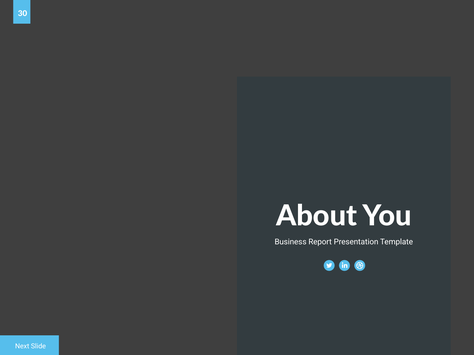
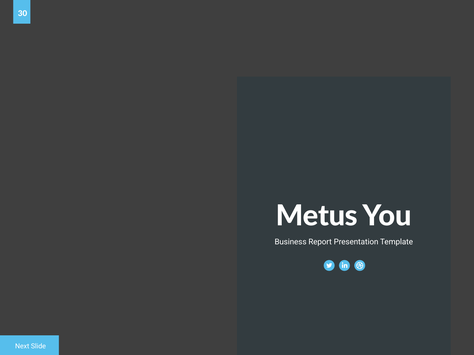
About: About -> Metus (317, 216)
